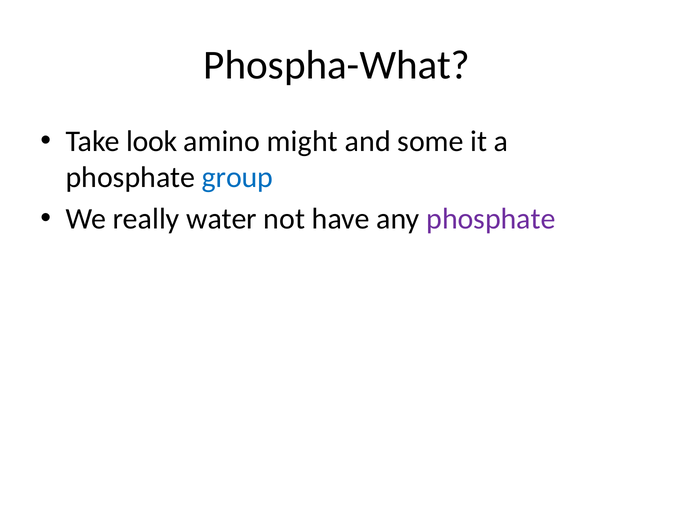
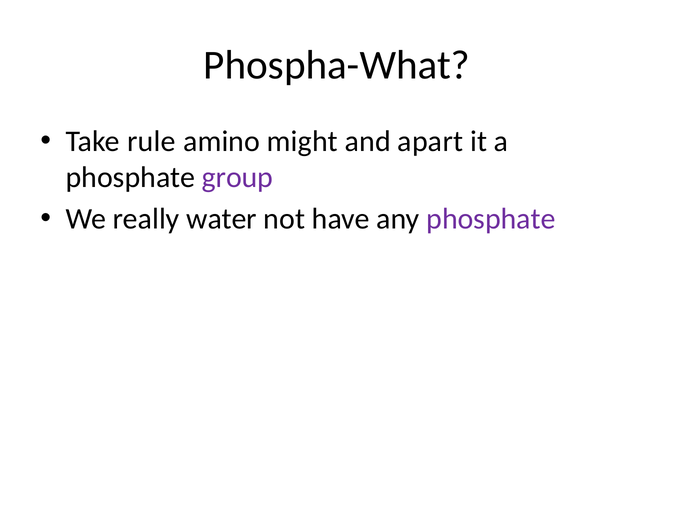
look: look -> rule (151, 141)
some: some -> apart (430, 141)
group colour: blue -> purple (237, 177)
